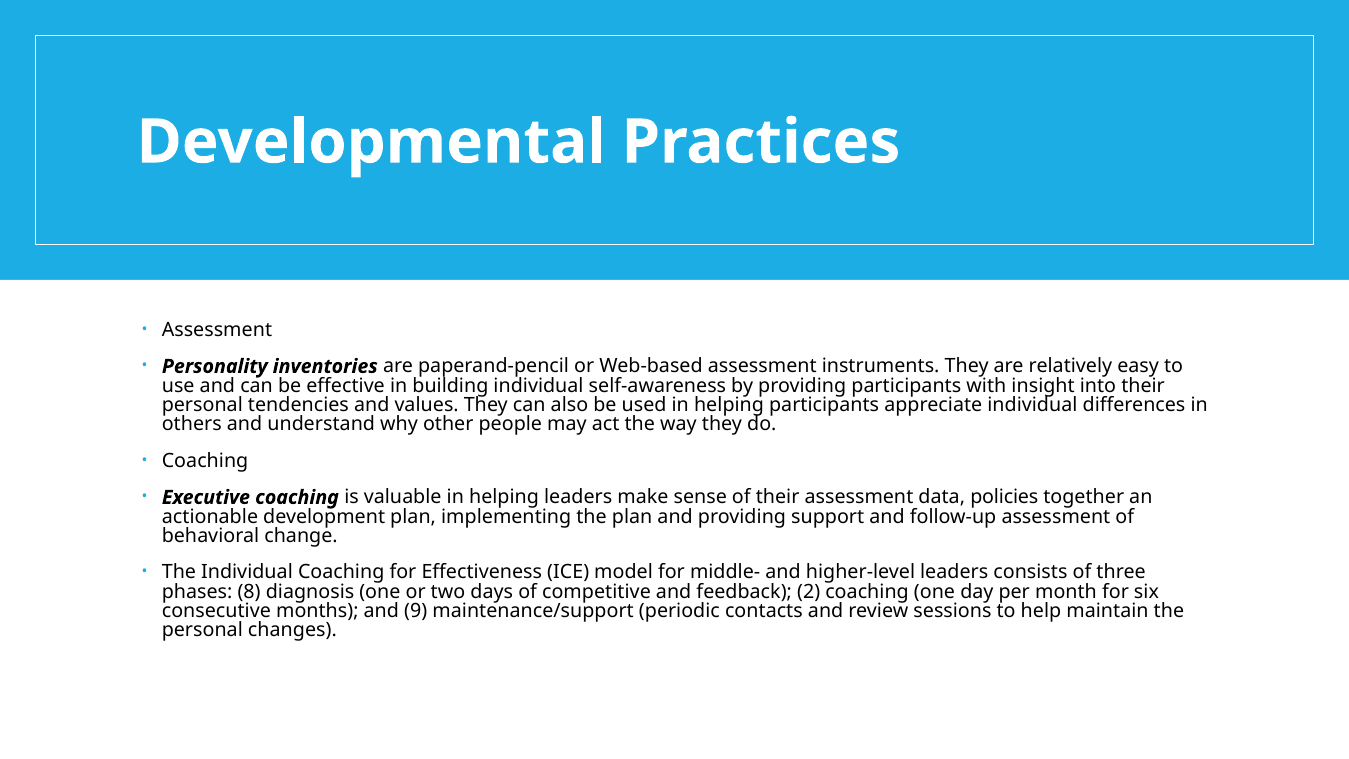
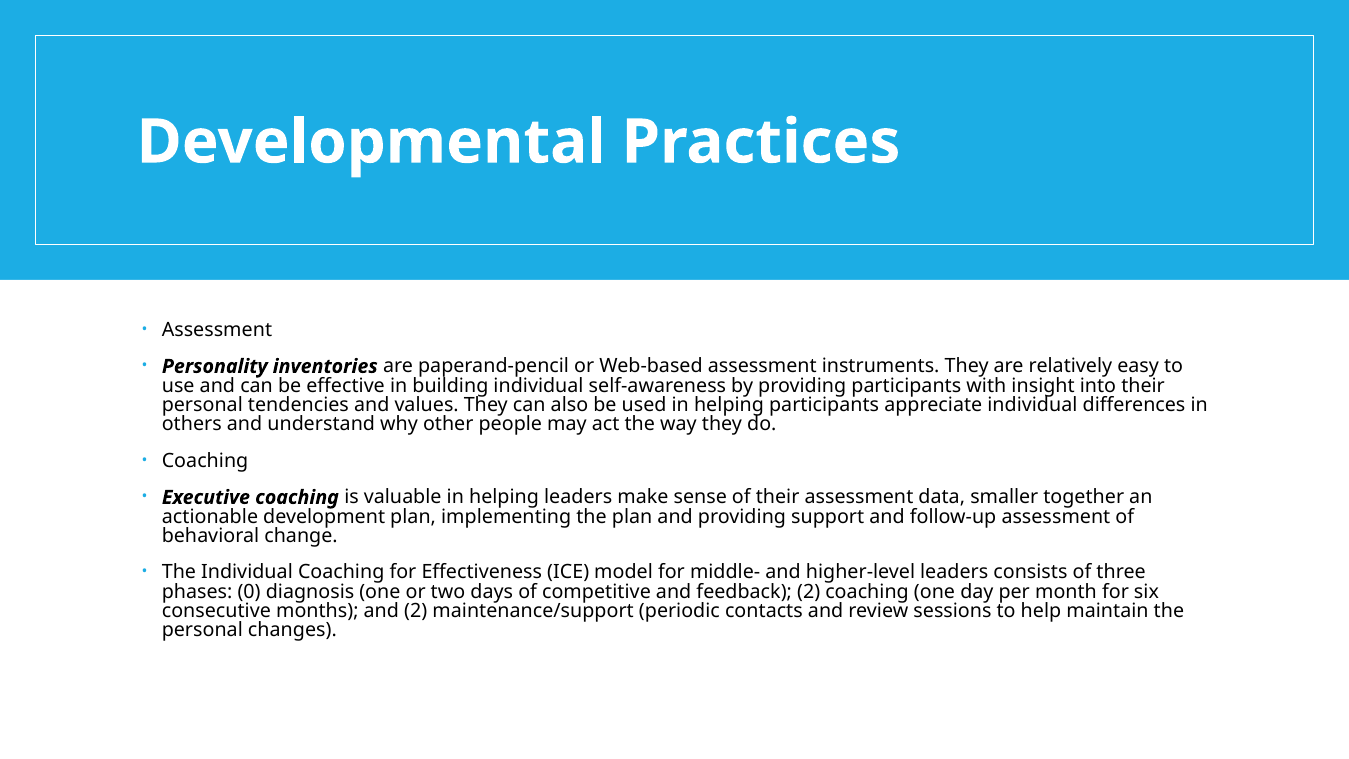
policies: policies -> smaller (1004, 497)
8: 8 -> 0 (249, 591)
and 9: 9 -> 2 (416, 611)
